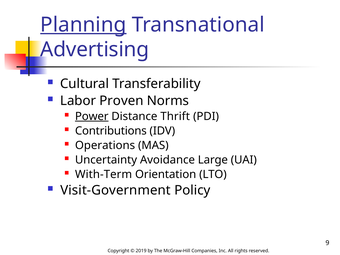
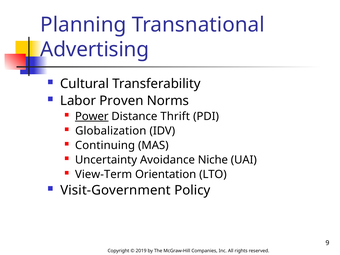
Planning underline: present -> none (83, 25)
Contributions: Contributions -> Globalization (111, 131)
Operations: Operations -> Continuing (105, 145)
Large: Large -> Niche (213, 160)
With-Term: With-Term -> View-Term (104, 174)
